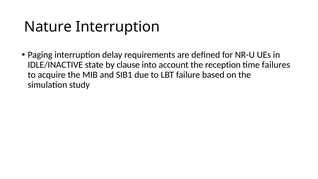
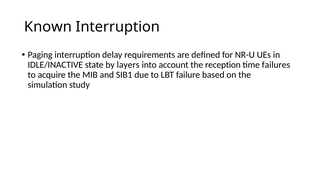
Nature: Nature -> Known (48, 27)
clause: clause -> layers (128, 65)
